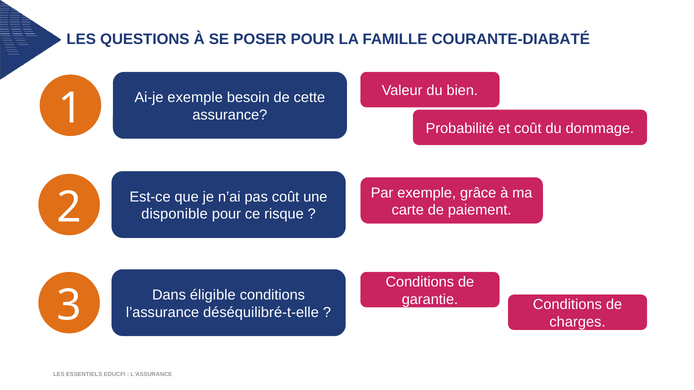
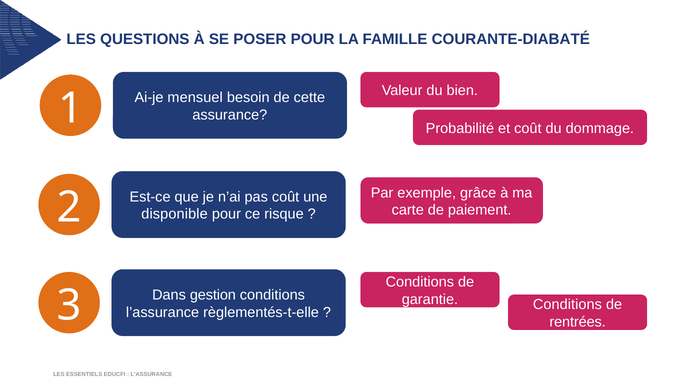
Ai-je exemple: exemple -> mensuel (195, 98)
éligible: éligible -> gestion (213, 295)
déséquilibré-t-elle: déséquilibré-t-elle -> règlementés-t-elle (261, 313)
charges: charges -> rentrées (578, 322)
